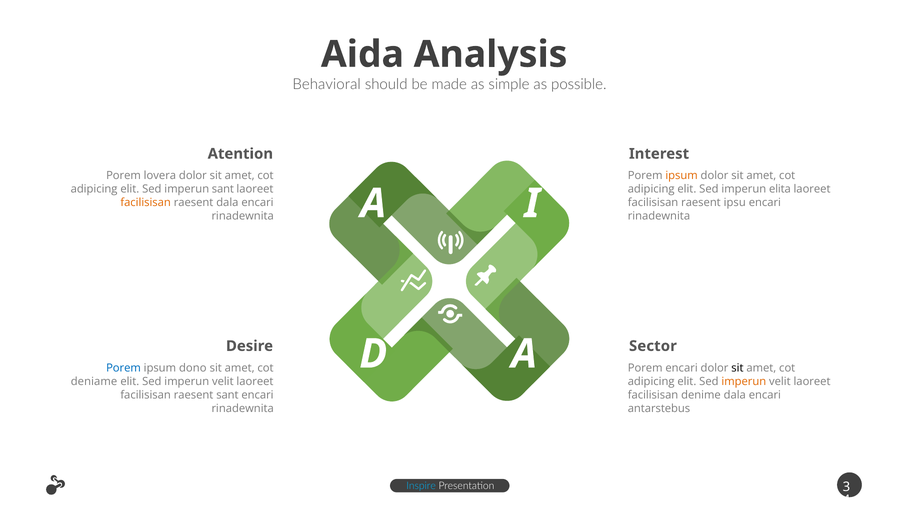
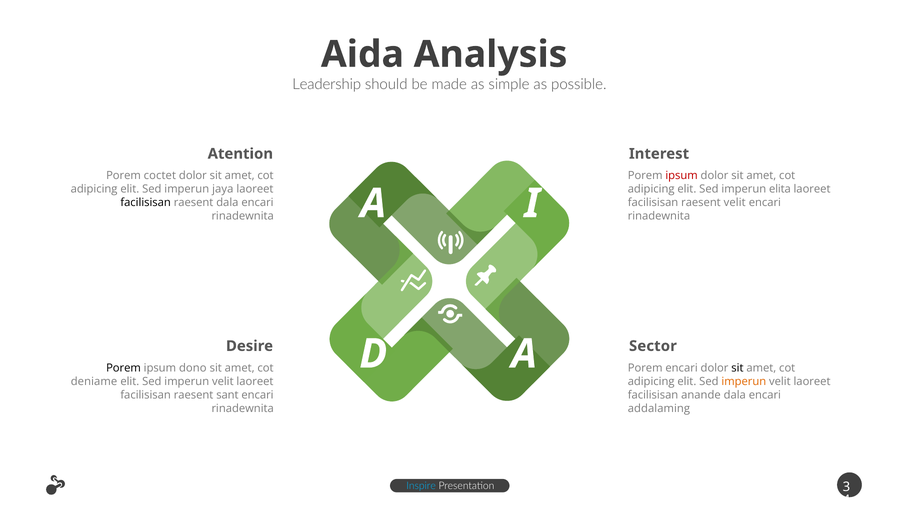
Behavioral: Behavioral -> Leadership (327, 84)
lovera: lovera -> coctet (160, 175)
ipsum colour: orange -> red (682, 175)
imperun sant: sant -> jaya (223, 189)
facilisisan colour: orange -> black (146, 202)
raesent ipsu: ipsu -> velit (735, 202)
Porem colour: blue -> black (124, 368)
denime: denime -> anande (701, 395)
antarstebus: antarstebus -> addalaming (659, 408)
